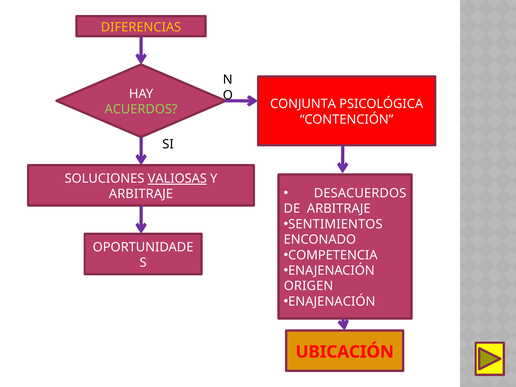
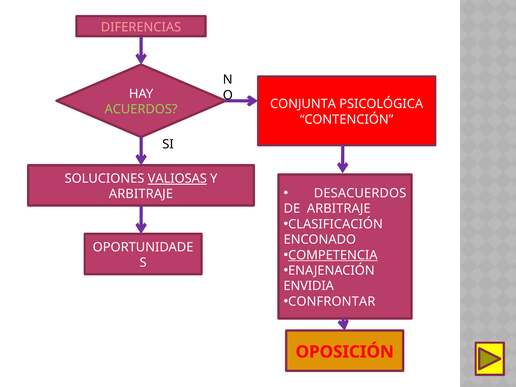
DIFERENCIAS colour: yellow -> pink (141, 27)
SENTIMIENTOS: SENTIMIENTOS -> CLASIFICACIÓN (335, 224)
COMPETENCIA underline: none -> present (333, 255)
ORIGEN: ORIGEN -> ENVIDIA (309, 286)
ENAJENACIÓN: ENAJENACIÓN -> CONFRONTAR (332, 302)
UBICACIÓN: UBICACIÓN -> OPOSICIÓN (345, 352)
